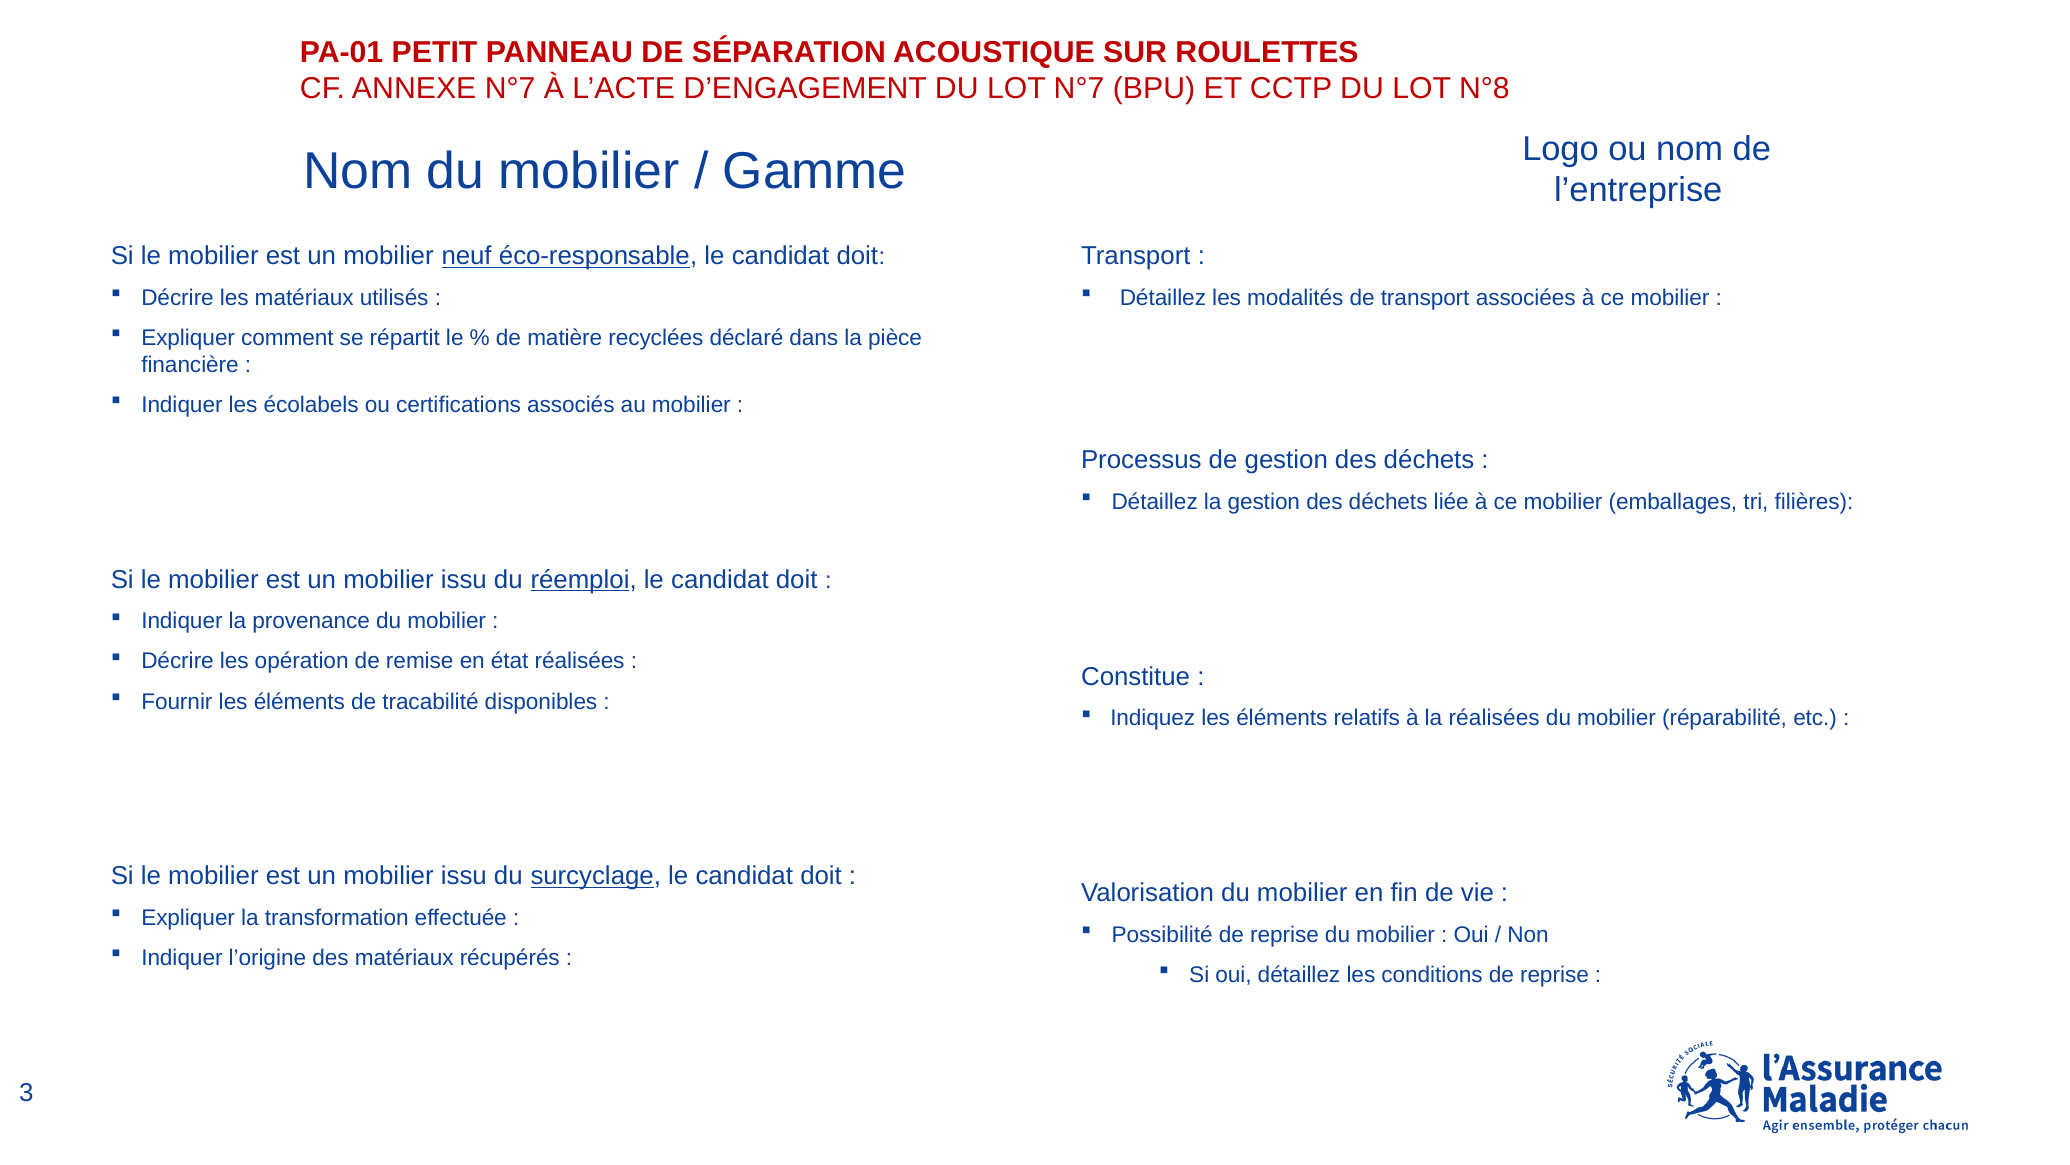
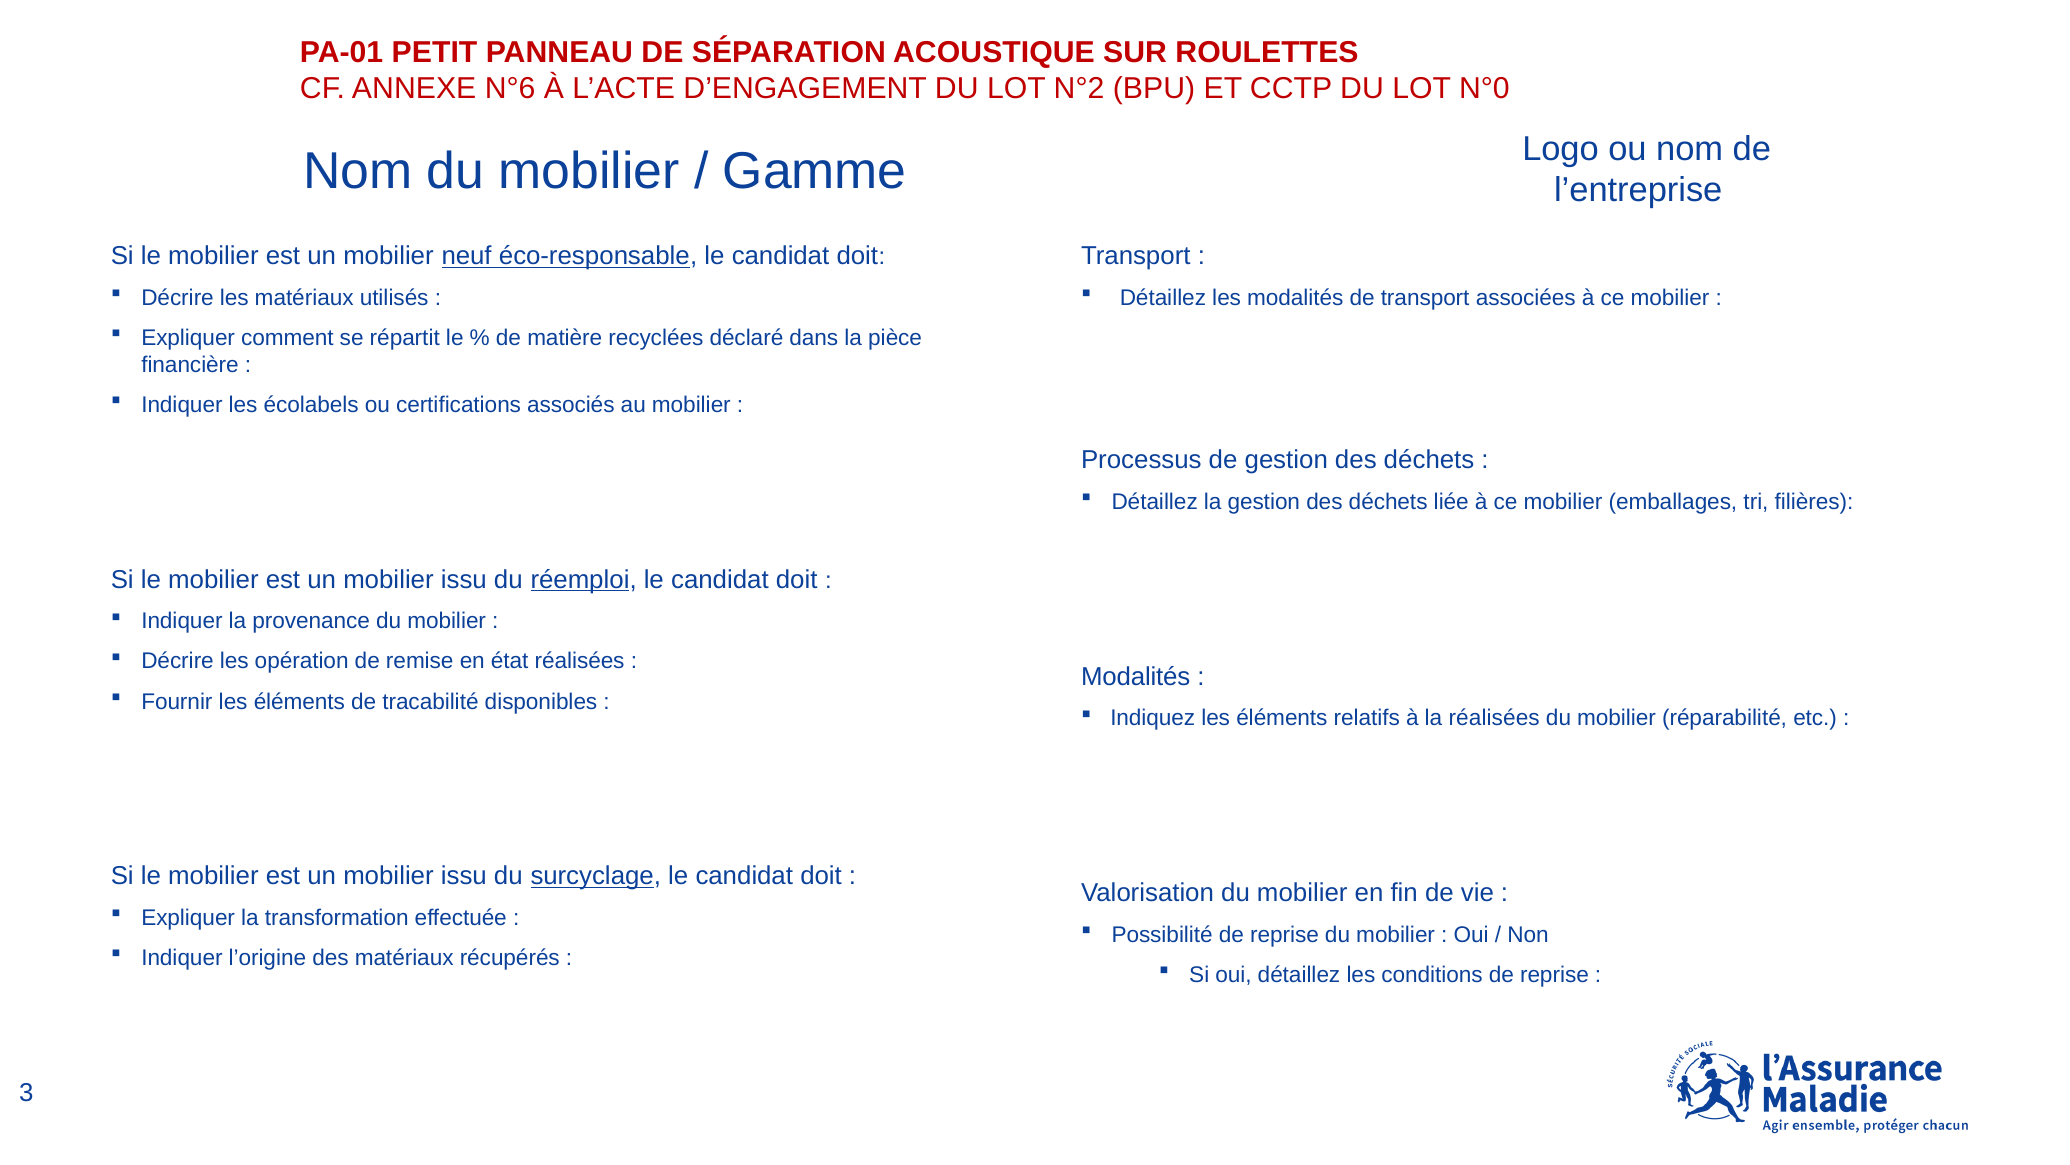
ANNEXE N°7: N°7 -> N°6 (510, 89)
LOT N°7: N°7 -> N°2 (1079, 89)
N°8: N°8 -> N°0 (1484, 89)
Constitue: Constitue -> Modalités (1136, 676)
